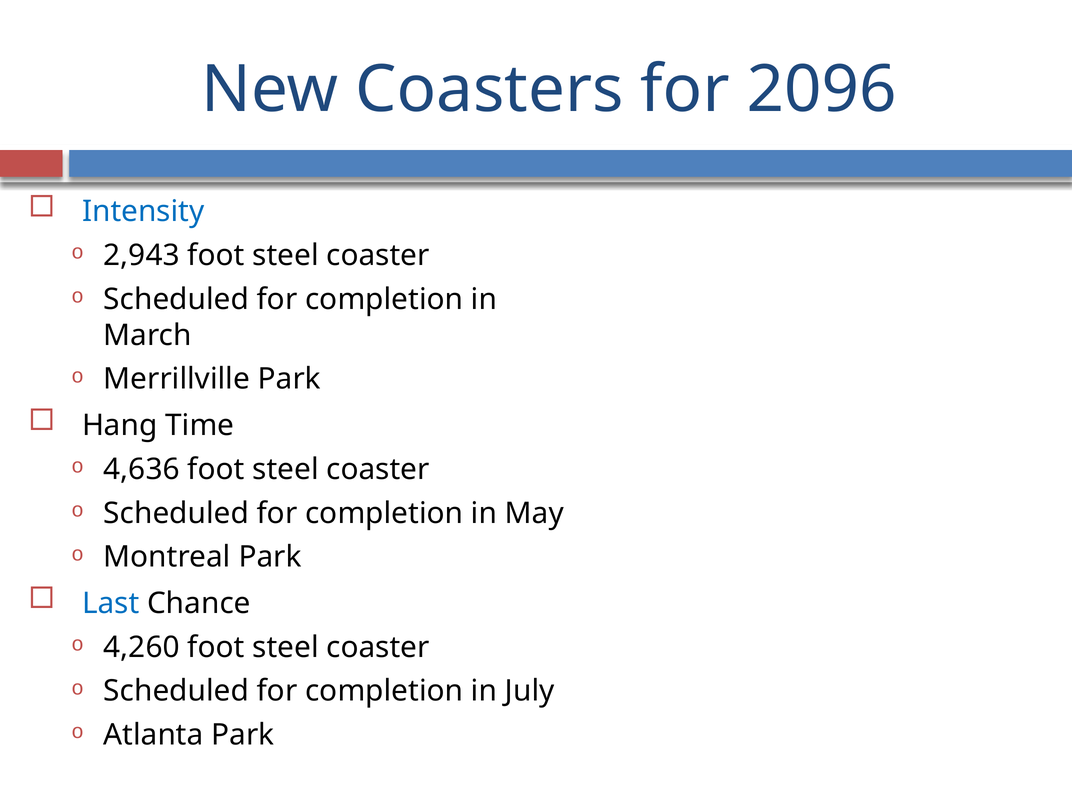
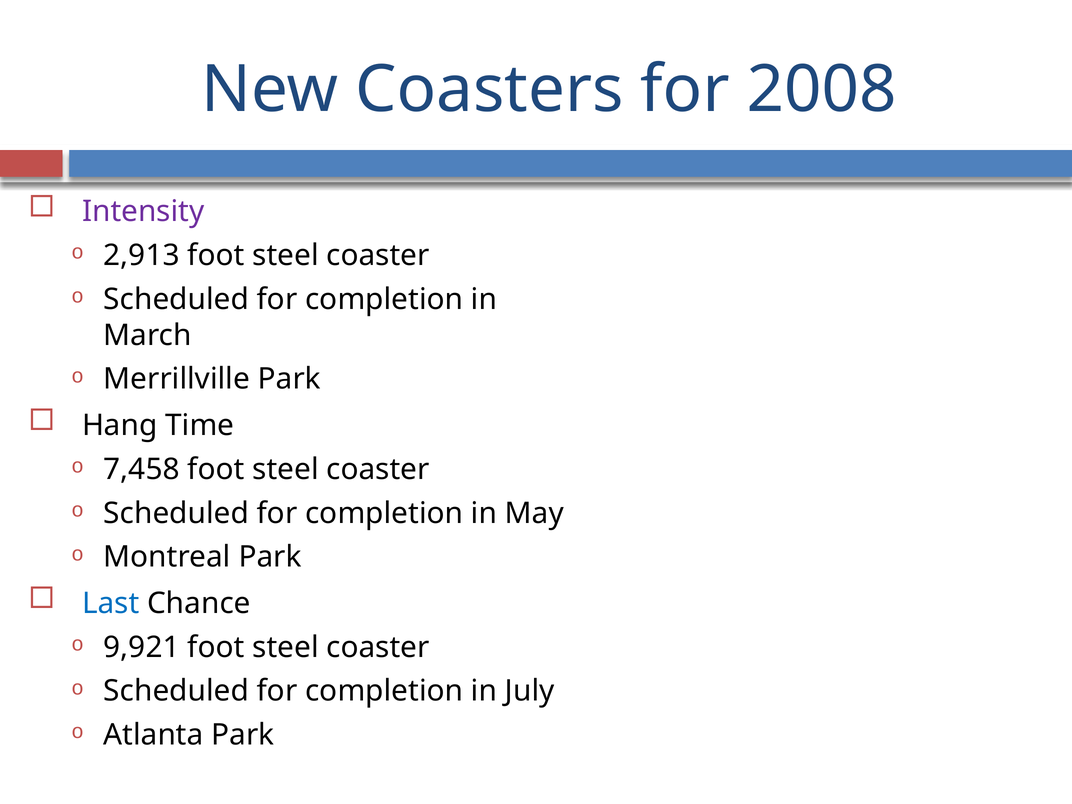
2096: 2096 -> 2008 (822, 89)
Intensity colour: blue -> purple (143, 212)
2,943: 2,943 -> 2,913 (142, 256)
4,636: 4,636 -> 7,458 (142, 469)
4,260: 4,260 -> 9,921 (142, 647)
